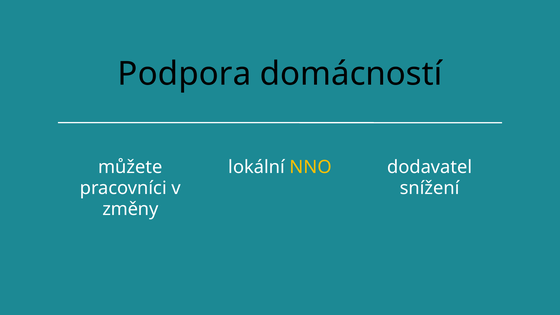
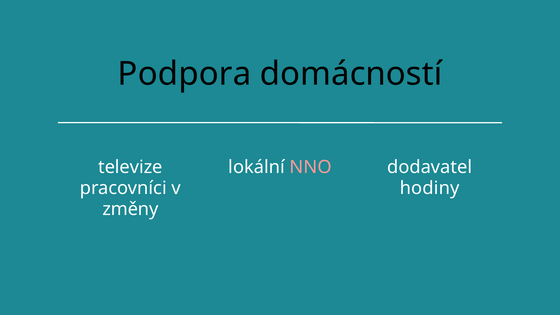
můžete: můžete -> televize (130, 167)
NNO colour: yellow -> pink (311, 167)
snížení: snížení -> hodiny (430, 188)
